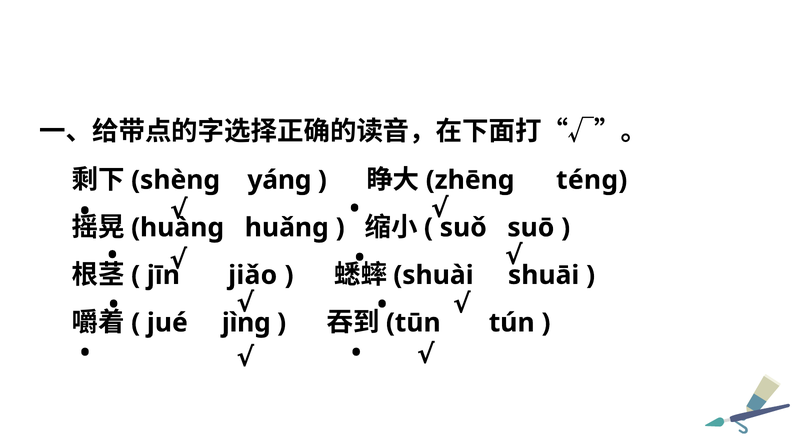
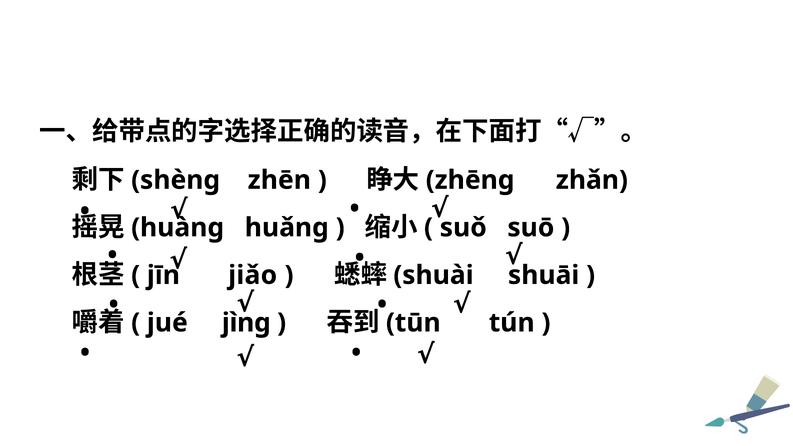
yáng: yáng -> zhēn (279, 180)
téng: téng -> zhǎn (592, 180)
